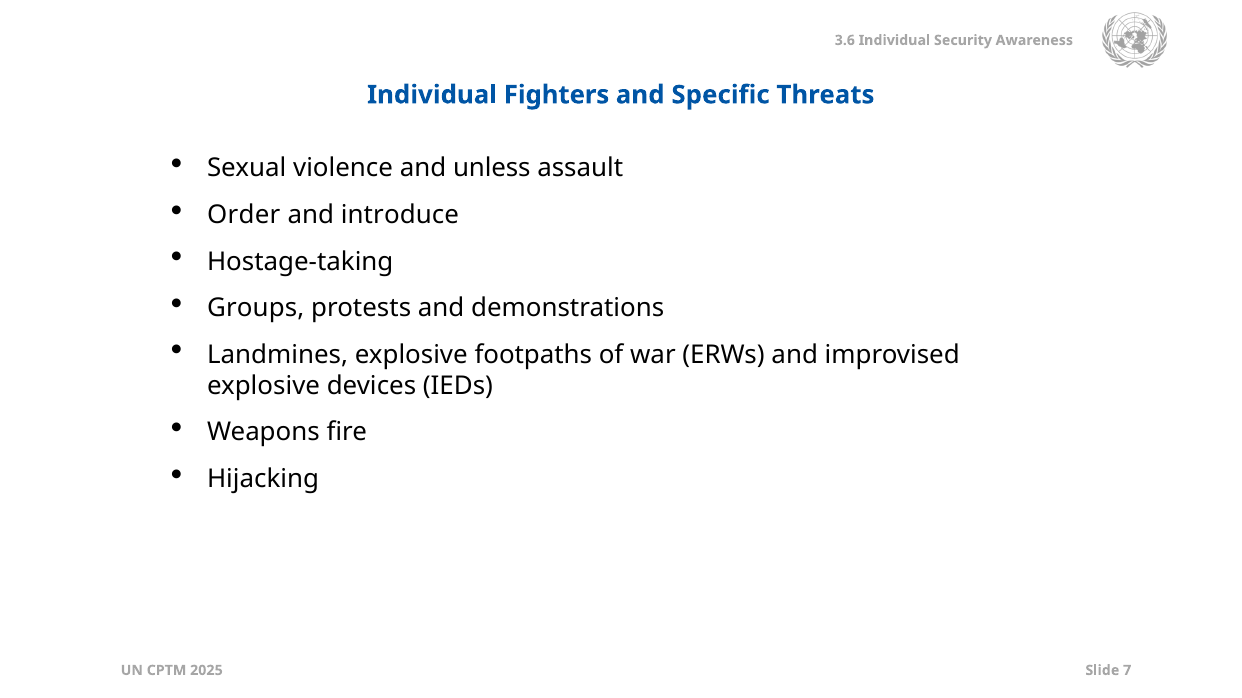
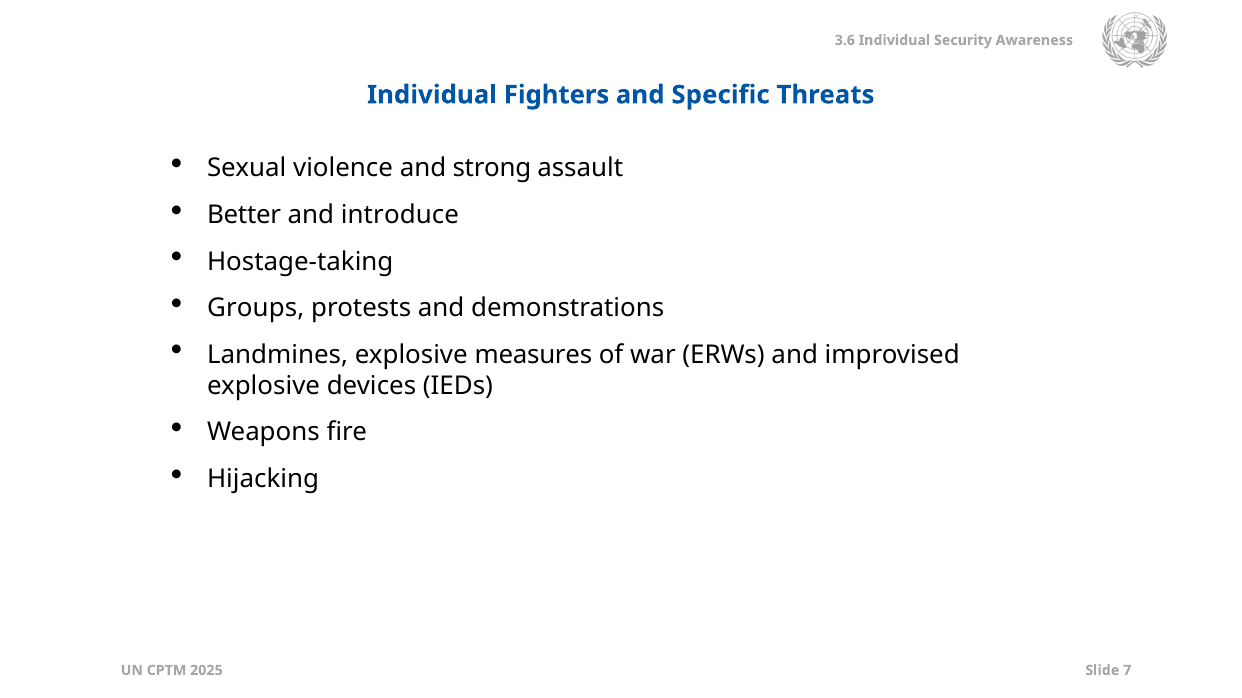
unless: unless -> strong (492, 168)
Order: Order -> Better (244, 215)
footpaths: footpaths -> measures (533, 355)
